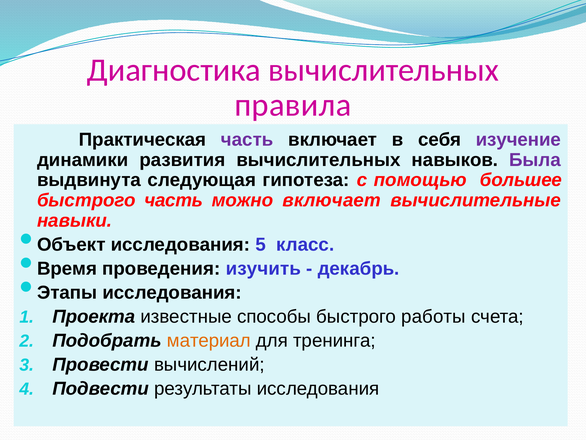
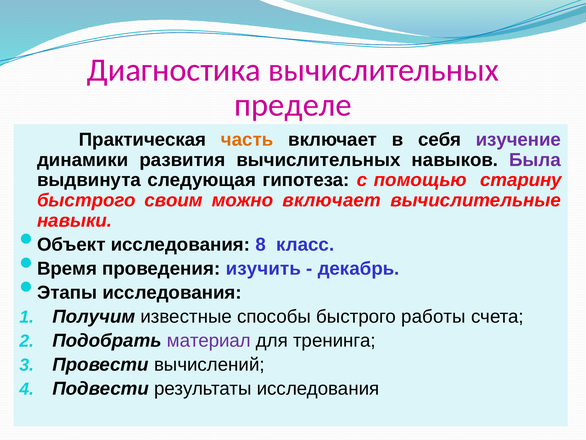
правила: правила -> пределе (293, 105)
часть colour: purple -> orange (247, 139)
большее: большее -> старину (521, 180)
быстрого часть: часть -> своим (174, 200)
5: 5 -> 8 (261, 244)
Проекта: Проекта -> Получим (94, 316)
материал colour: orange -> purple (209, 340)
